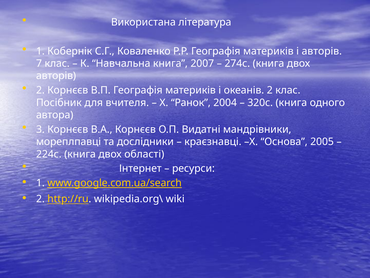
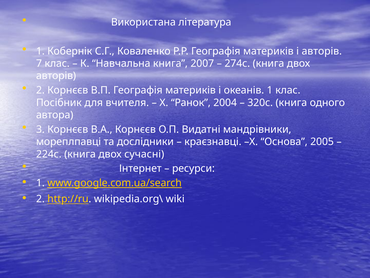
океанів 2: 2 -> 1 (270, 90)
області: області -> сучасні (144, 154)
